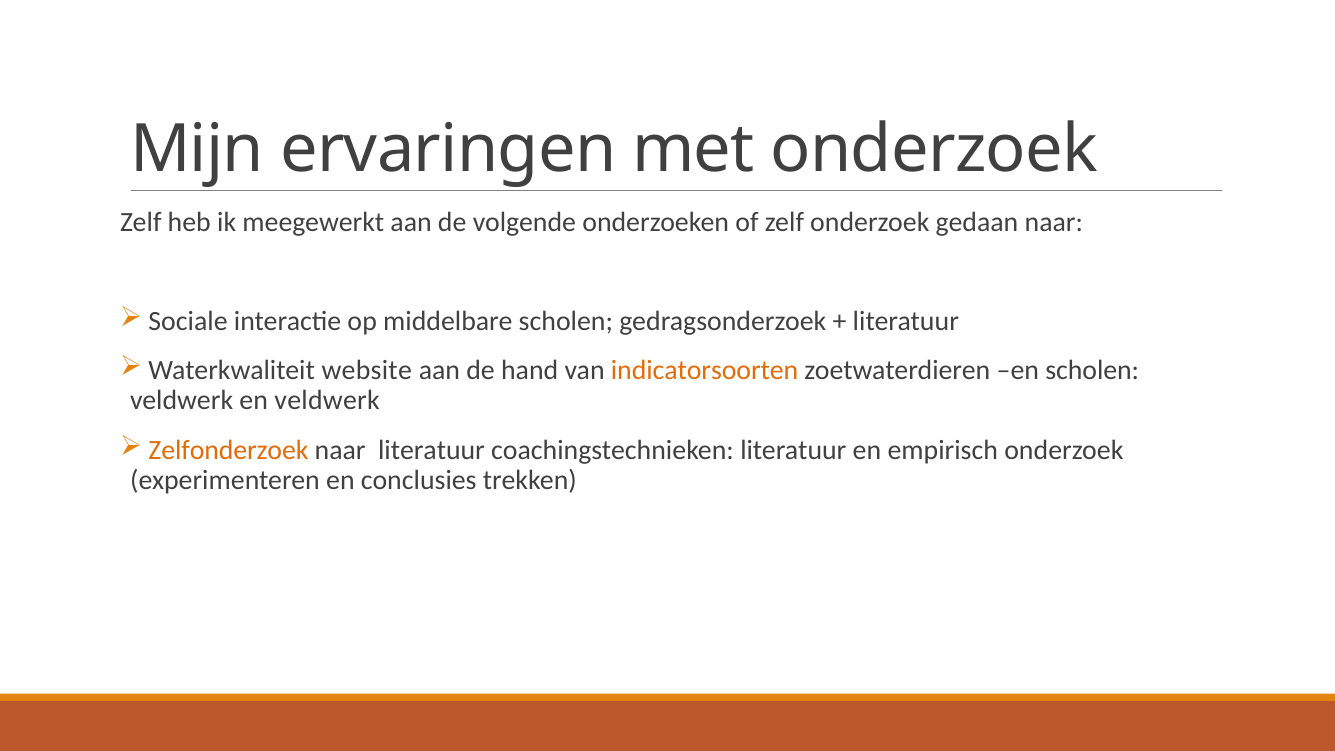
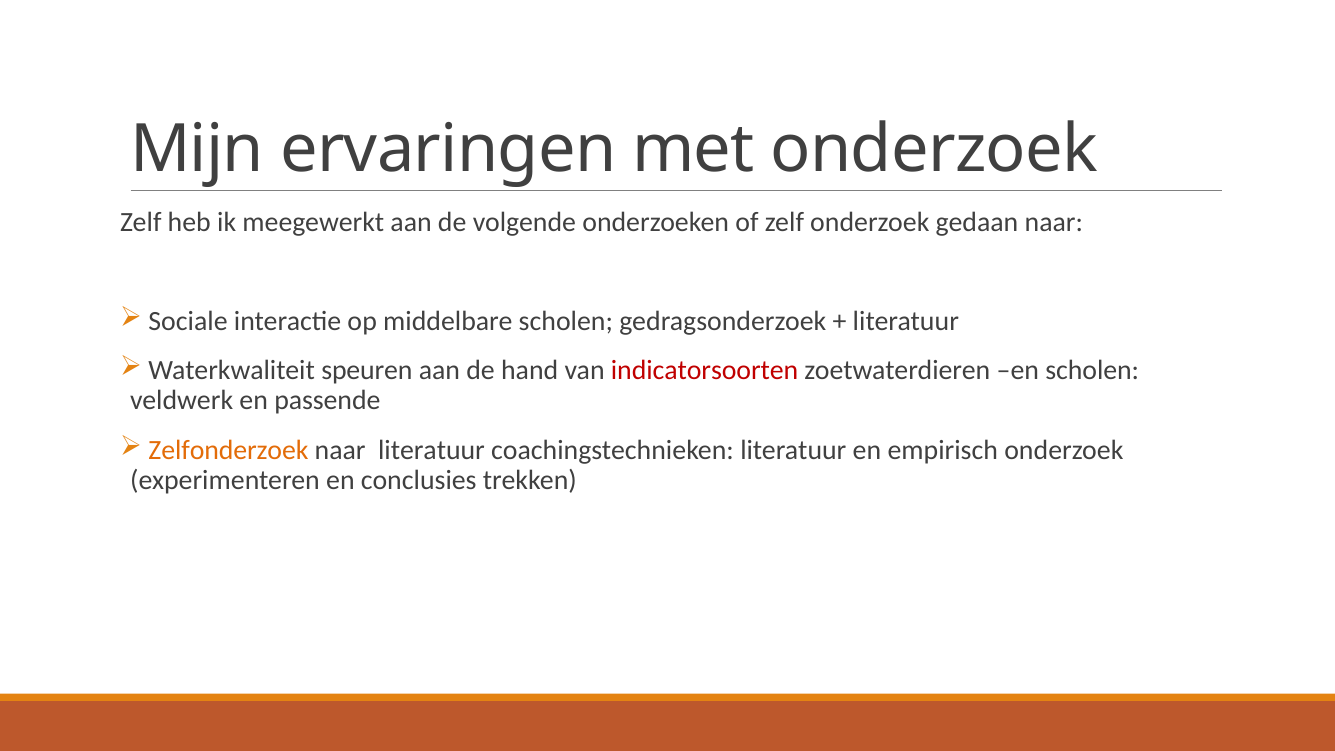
website: website -> speuren (367, 370)
indicatorsoorten colour: orange -> red (705, 370)
en veldwerk: veldwerk -> passende (327, 401)
